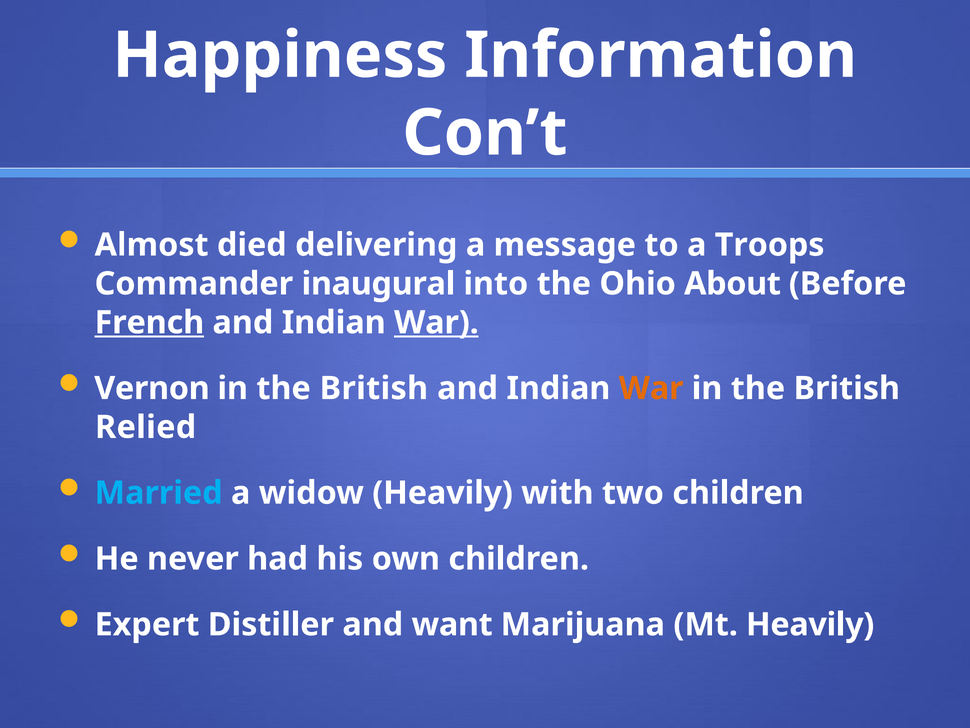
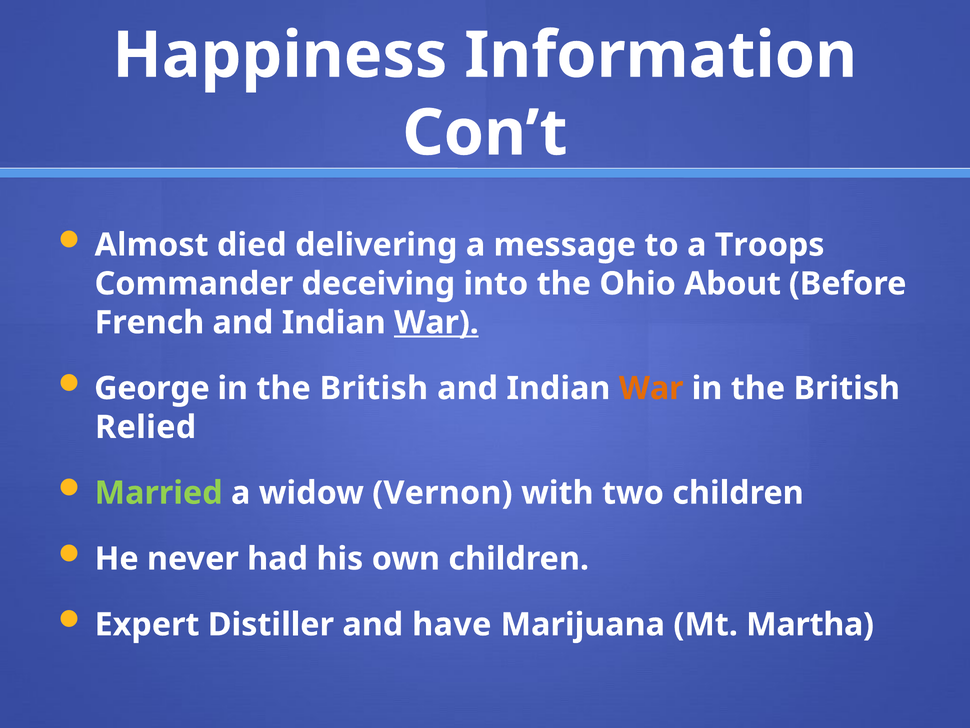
inaugural: inaugural -> deceiving (378, 284)
French underline: present -> none (149, 322)
Vernon: Vernon -> George (152, 388)
Married colour: light blue -> light green (159, 493)
widow Heavily: Heavily -> Vernon (442, 493)
want: want -> have (452, 624)
Mt Heavily: Heavily -> Martha (810, 624)
